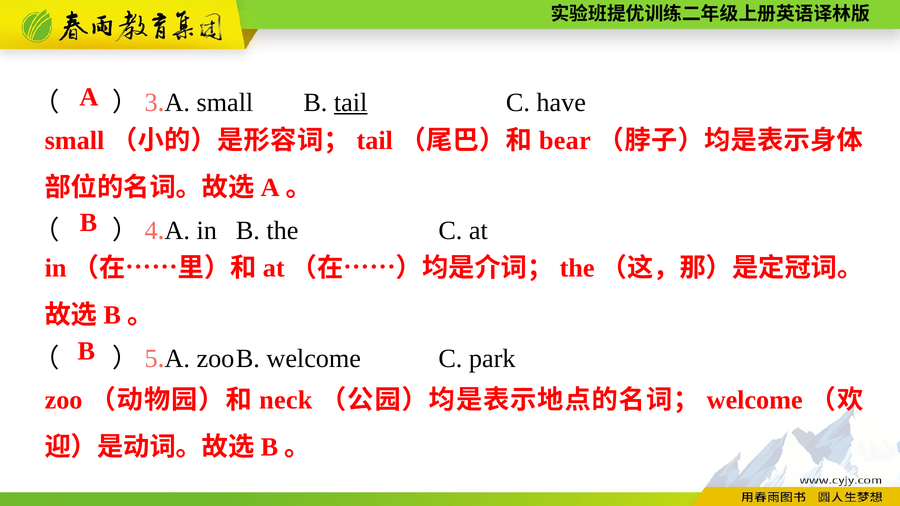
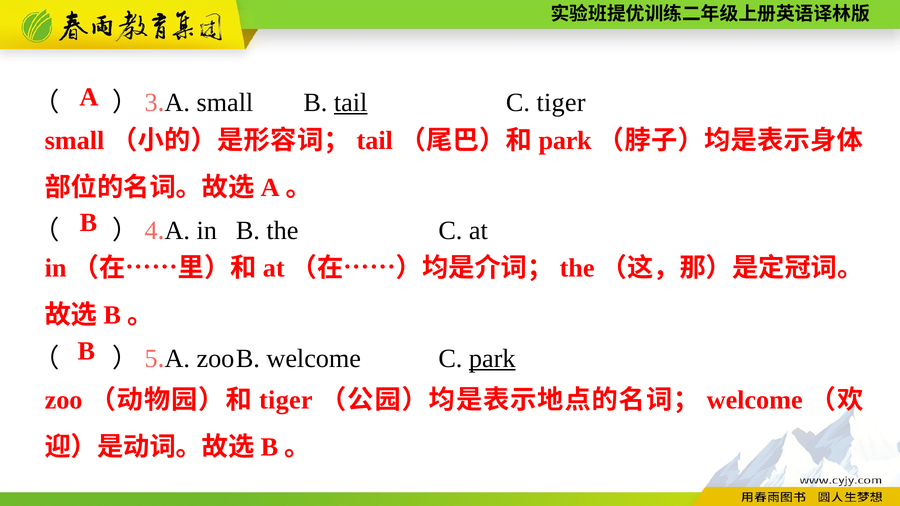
C have: have -> tiger (561, 102)
bear: bear -> park (565, 140)
park underline: none -> present (492, 359)
neck: neck -> tiger (286, 400)
